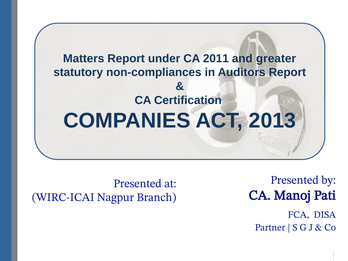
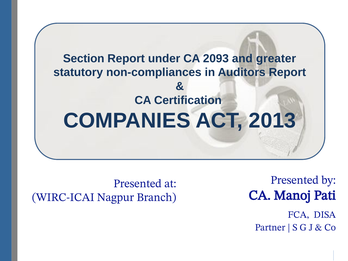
Matters: Matters -> Section (84, 58)
2011: 2011 -> 2093 (216, 58)
